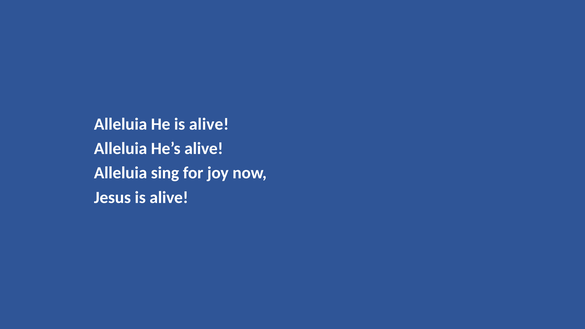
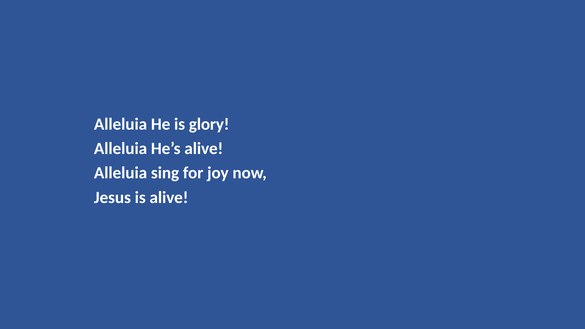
He is alive: alive -> glory (209, 124)
